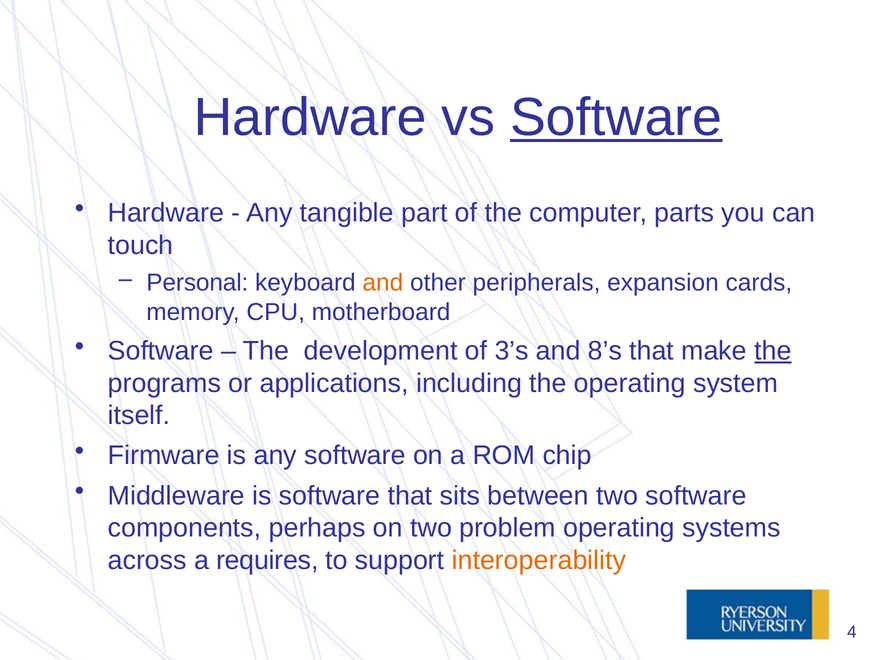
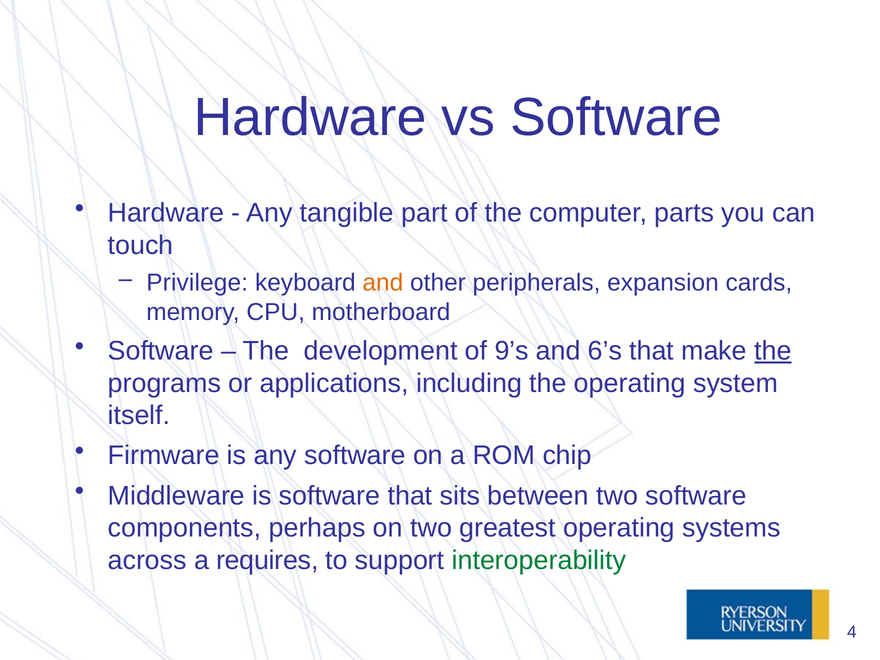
Software underline: present -> none (616, 117)
Personal: Personal -> Privilege (197, 283)
3’s: 3’s -> 9’s (512, 351)
8’s: 8’s -> 6’s (605, 351)
problem: problem -> greatest (508, 528)
interoperability colour: orange -> green (539, 560)
